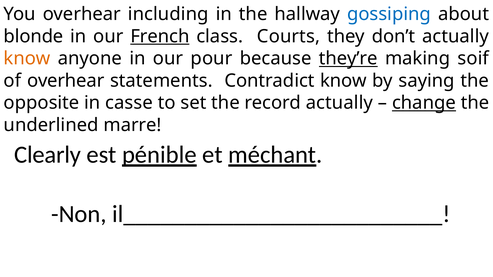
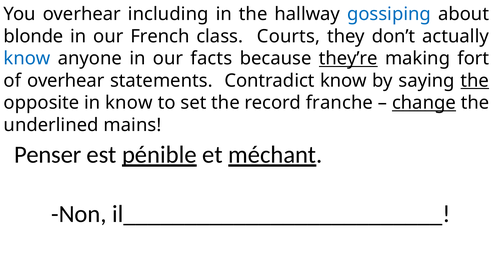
French underline: present -> none (160, 36)
know colour: orange -> blue (27, 59)
pour: pour -> facts (211, 59)
soif: soif -> fort (473, 59)
the underline: none -> present (475, 81)
in casse: casse -> know (129, 103)
record actually: actually -> franche (339, 103)
marre: marre -> mains (132, 125)
Clearly: Clearly -> Penser (48, 155)
